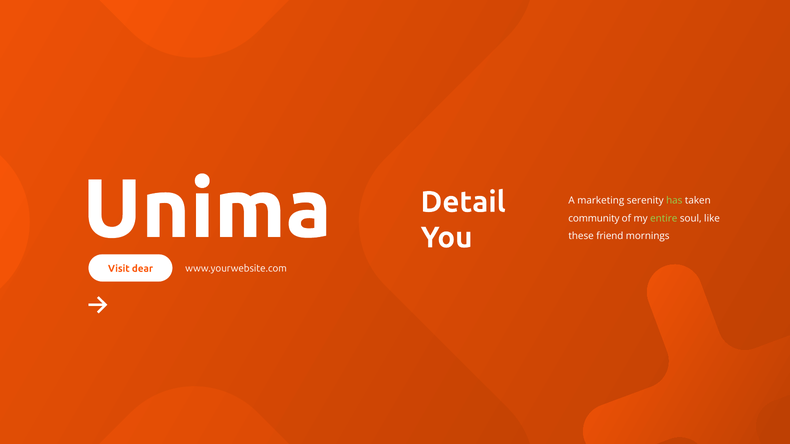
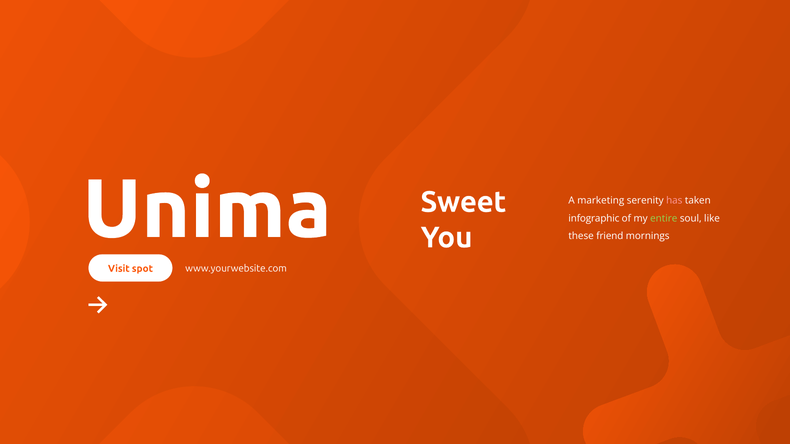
Detail: Detail -> Sweet (463, 202)
has colour: light green -> pink (674, 201)
community: community -> infographic (594, 219)
dear: dear -> spot (142, 269)
